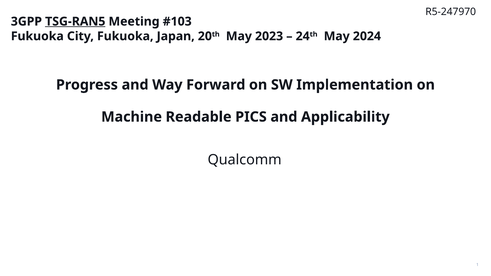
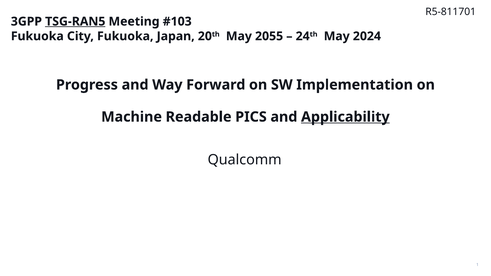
R5-247970: R5-247970 -> R5-811701 (451, 12)
2023: 2023 -> 2055 (269, 36)
Applicability underline: none -> present (345, 117)
